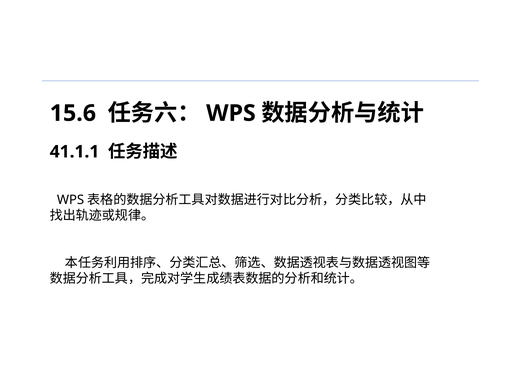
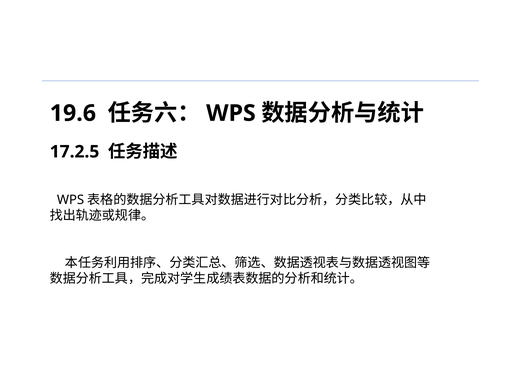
15.6: 15.6 -> 19.6 (73, 113)
41.1.1: 41.1.1 -> 17.2.5 (75, 152)
